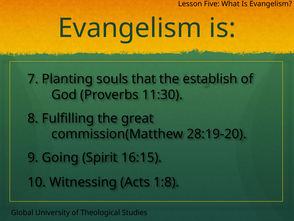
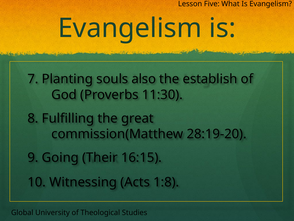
that: that -> also (144, 79)
Spirit: Spirit -> Their (100, 157)
